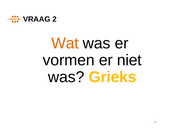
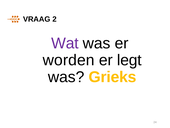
Wat colour: orange -> purple (65, 43)
vormen: vormen -> worden (69, 60)
niet: niet -> legt (129, 60)
